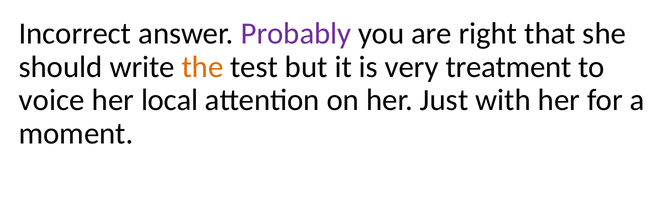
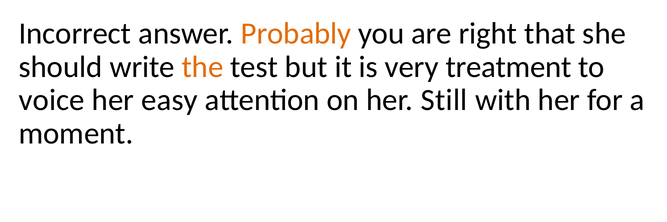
Probably colour: purple -> orange (296, 34)
local: local -> easy (170, 100)
Just: Just -> Still (444, 100)
